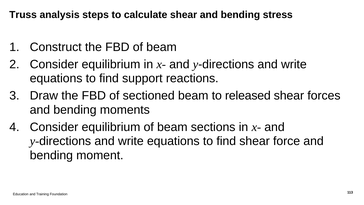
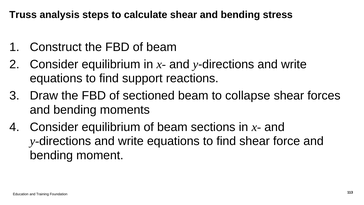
released: released -> collapse (248, 96)
